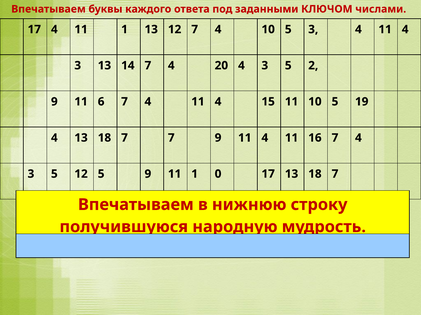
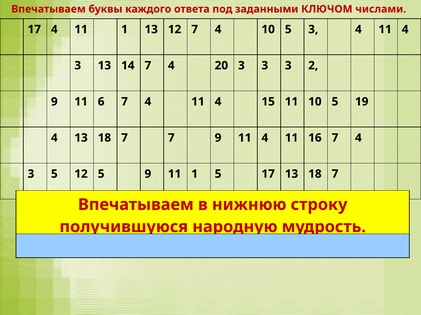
20 4: 4 -> 3 (241, 66)
5: 5 -> 3 (288, 66)
1 0: 0 -> 5 (218, 174)
